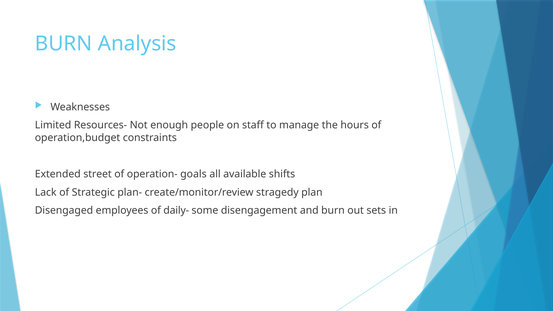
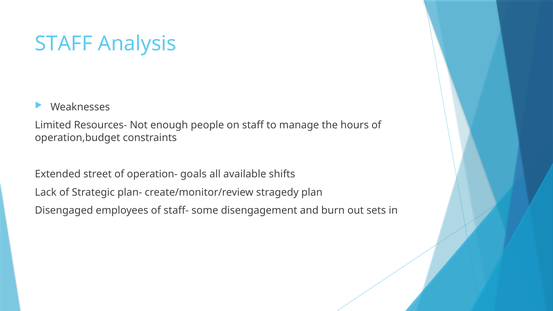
BURN: BURN -> STAFF (64, 44)
daily-: daily- -> staff- (176, 210)
